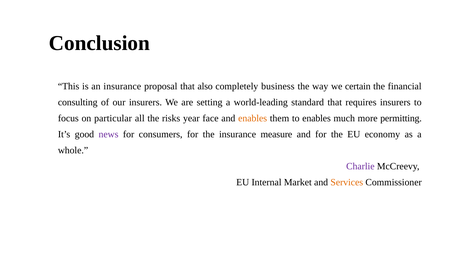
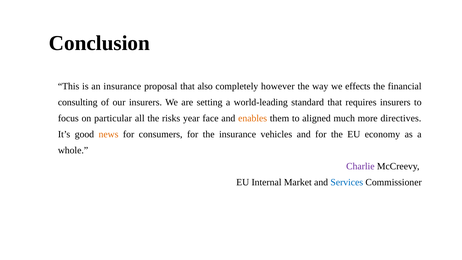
business: business -> however (278, 86)
certain: certain -> effects (358, 86)
to enables: enables -> aligned (316, 118)
permitting: permitting -> directives (401, 118)
news colour: purple -> orange (109, 134)
measure: measure -> vehicles (276, 134)
Services colour: orange -> blue (347, 182)
